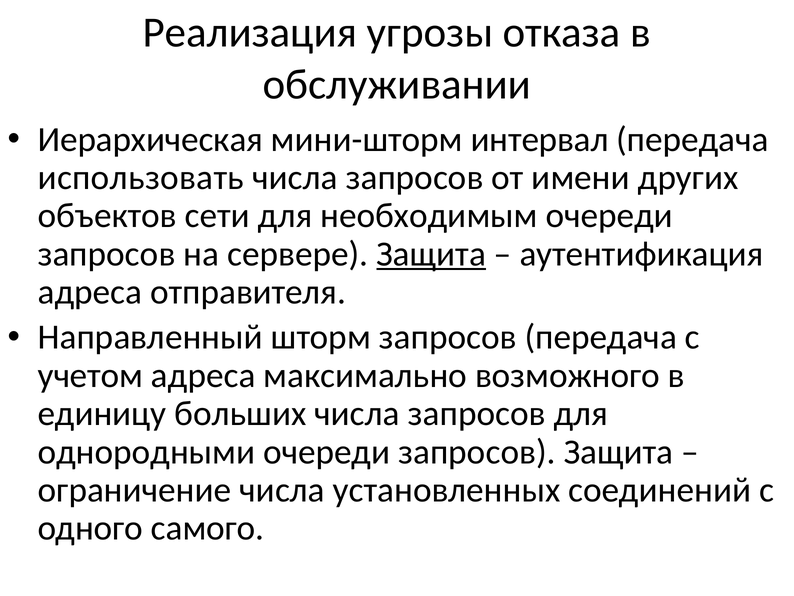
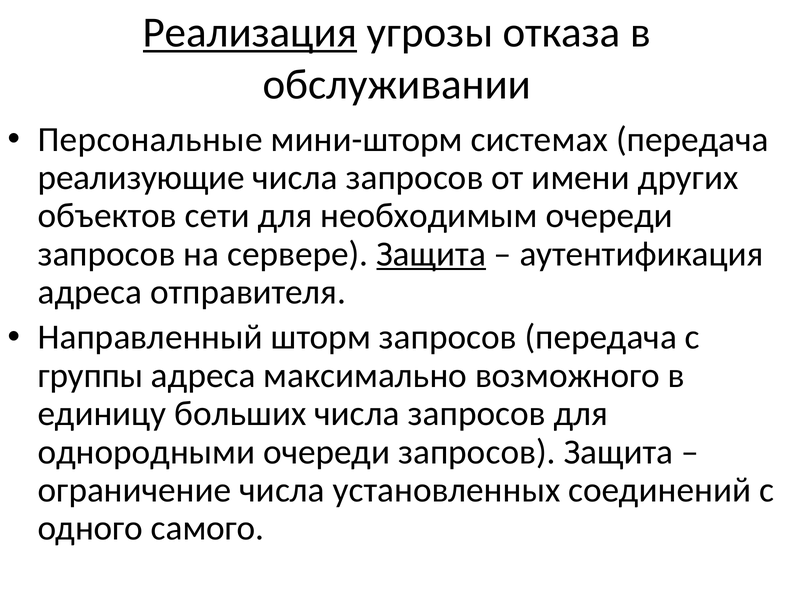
Реализация underline: none -> present (250, 33)
Иерархическая: Иерархическая -> Персональные (150, 139)
интервал: интервал -> системах (539, 139)
использовать: использовать -> реализующие (141, 177)
учетом: учетом -> группы (90, 375)
